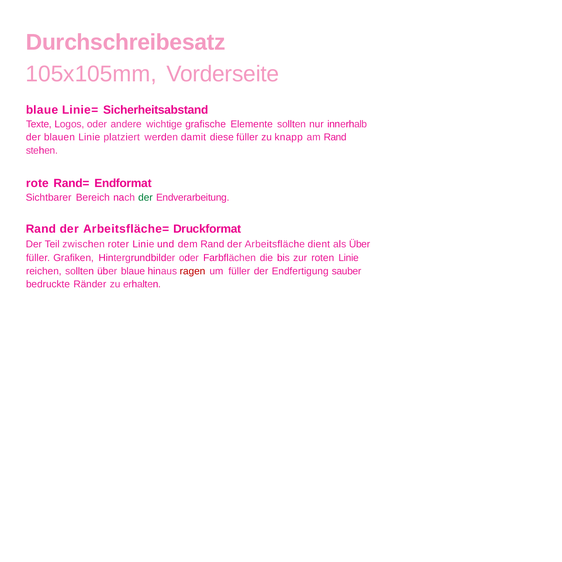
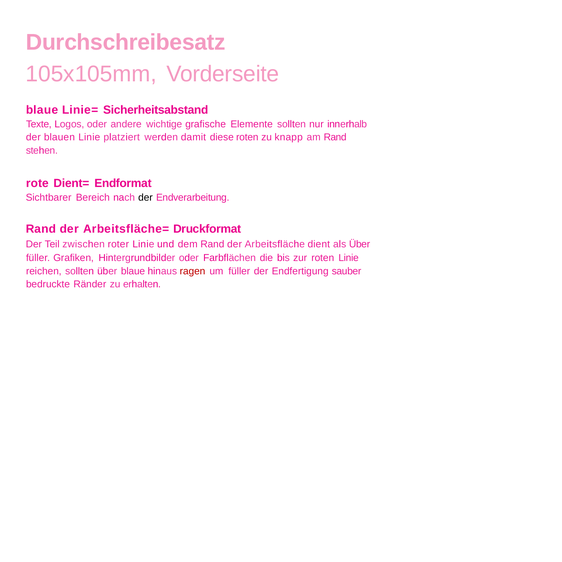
diese füller: füller -> roten (247, 137)
Rand=: Rand= -> Dient= (71, 183)
der colour: green -> black (145, 198)
